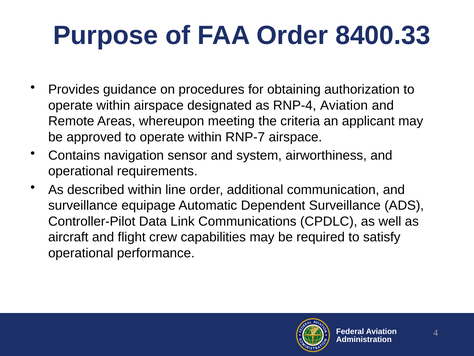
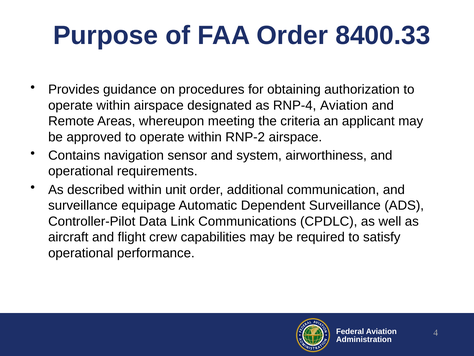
RNP-7: RNP-7 -> RNP-2 (245, 137)
line: line -> unit (176, 189)
